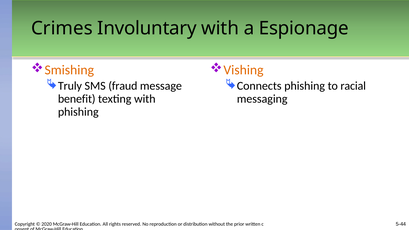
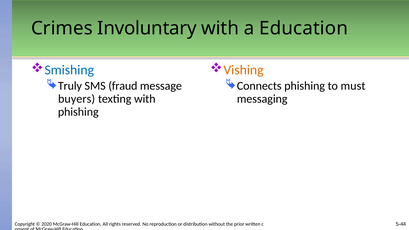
a Espionage: Espionage -> Education (304, 28)
Smishing colour: orange -> blue (69, 70)
racial: racial -> must (353, 86)
benefit: benefit -> buyers (77, 99)
